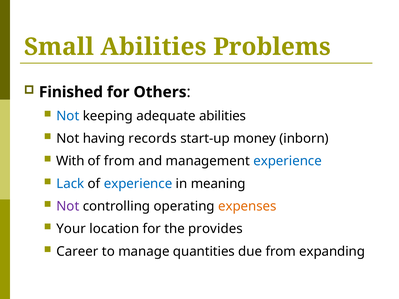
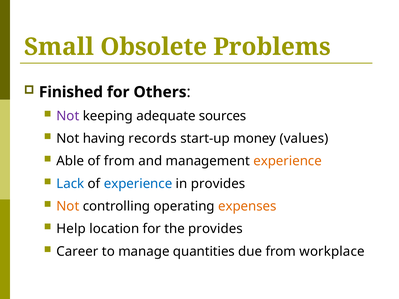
Small Abilities: Abilities -> Obsolete (154, 47)
Not colour: blue -> purple (68, 116)
adequate abilities: abilities -> sources (223, 116)
inborn: inborn -> values (304, 139)
With: With -> Able (70, 161)
experience colour: blue -> orange (288, 161)
in meaning: meaning -> provides (218, 184)
Not colour: purple -> orange (68, 206)
Your: Your -> Help (71, 229)
expanding: expanding -> workplace (332, 252)
